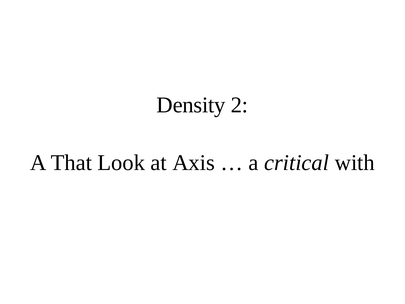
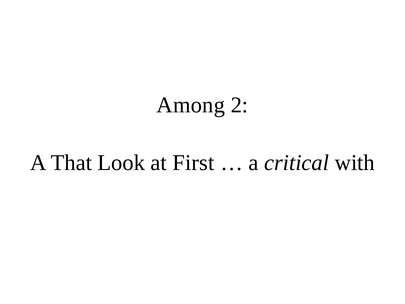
Density: Density -> Among (191, 105)
Axis: Axis -> First (193, 163)
